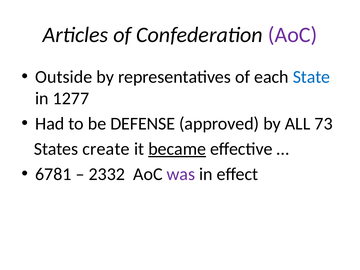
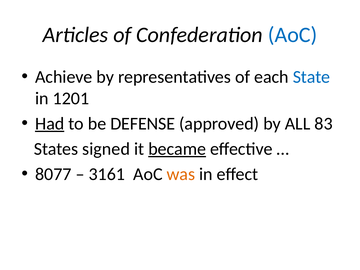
AoC colour: purple -> blue (293, 35)
Outside: Outside -> Achieve (64, 77)
1277: 1277 -> 1201 (71, 98)
Had underline: none -> present (50, 124)
73: 73 -> 83 (324, 124)
create: create -> signed (106, 149)
6781: 6781 -> 8077 (53, 174)
2332: 2332 -> 3161 (107, 174)
was colour: purple -> orange (181, 174)
